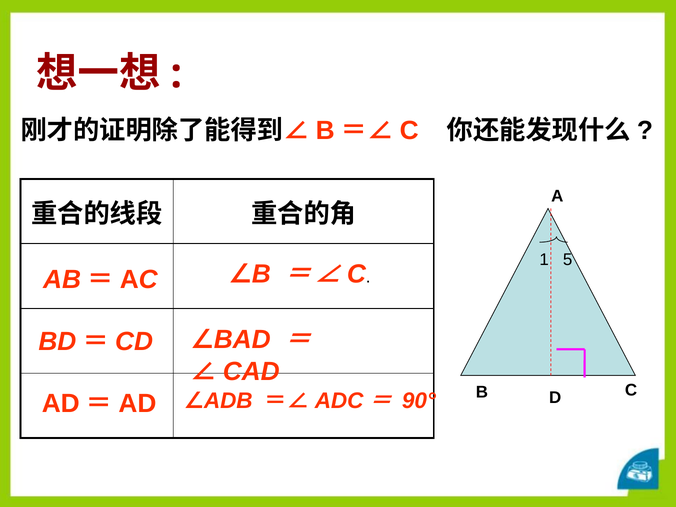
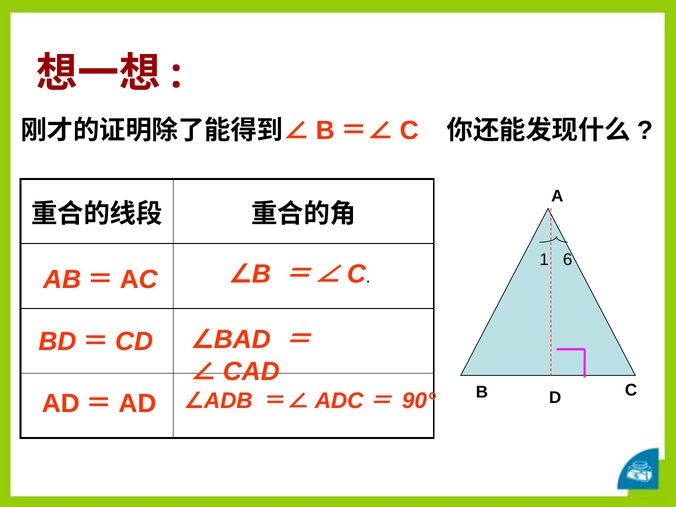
5: 5 -> 6 (568, 260)
